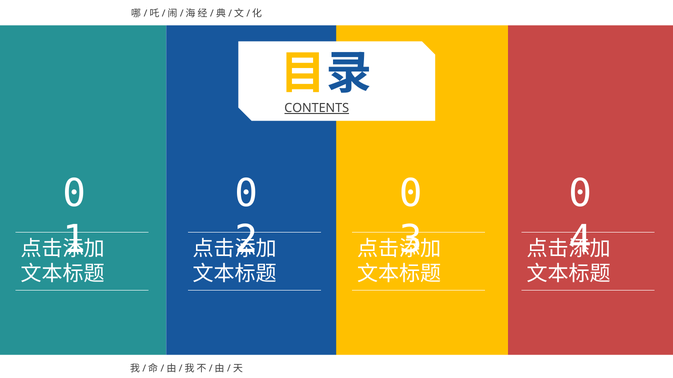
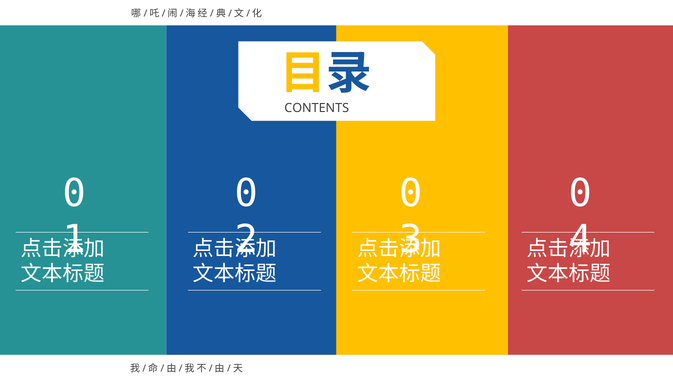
CONTENTS underline: present -> none (317, 108)
